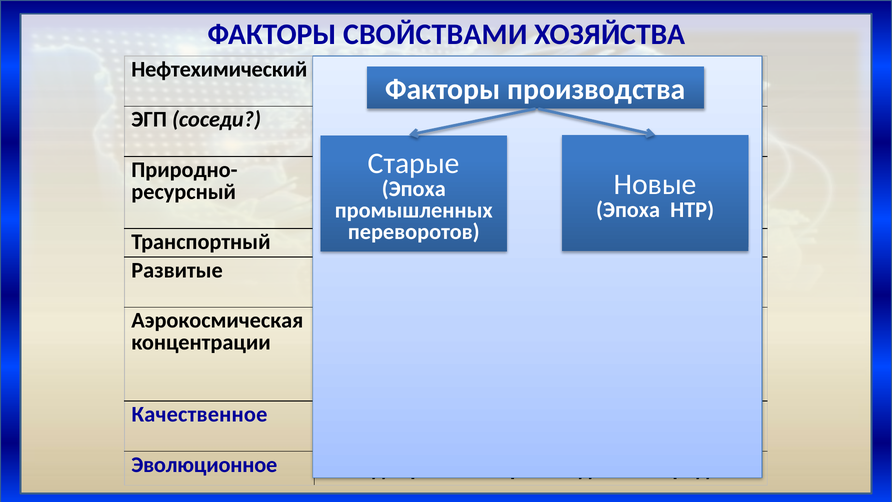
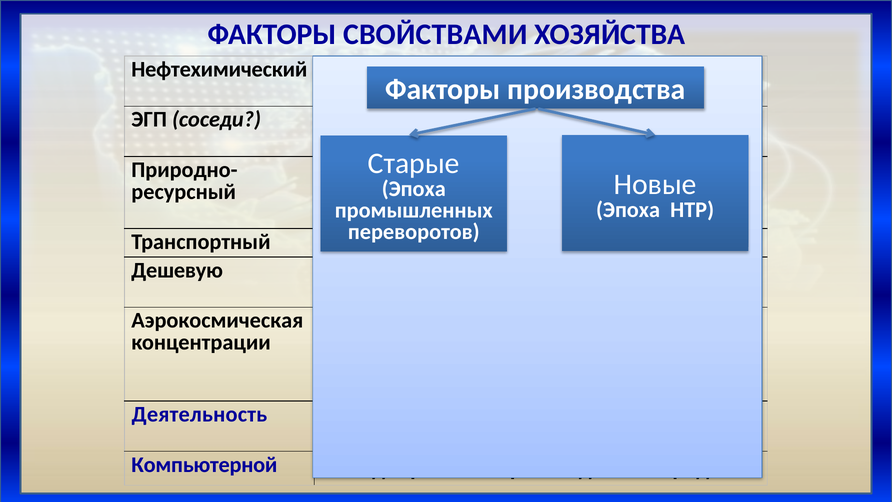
Развитые: Развитые -> Дешевую (177, 270)
Качественное: Качественное -> Деятельность (199, 414)
Эволюционное: Эволюционное -> Компьютерной (204, 464)
